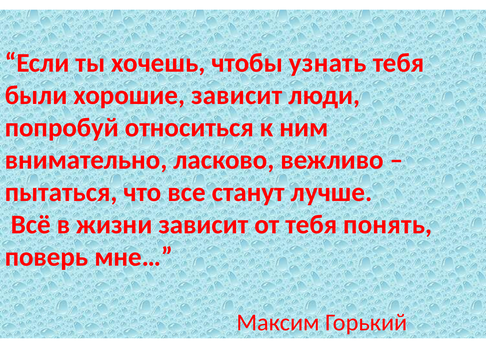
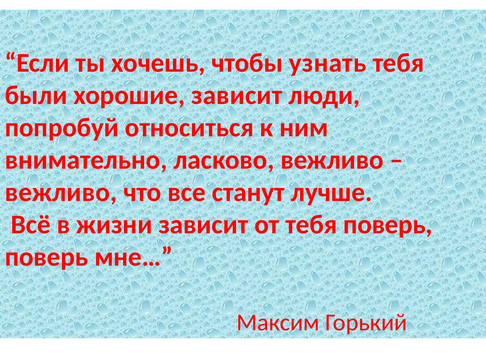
пытаться: пытаться -> вежливо (61, 192)
тебя понять: понять -> поверь (388, 225)
